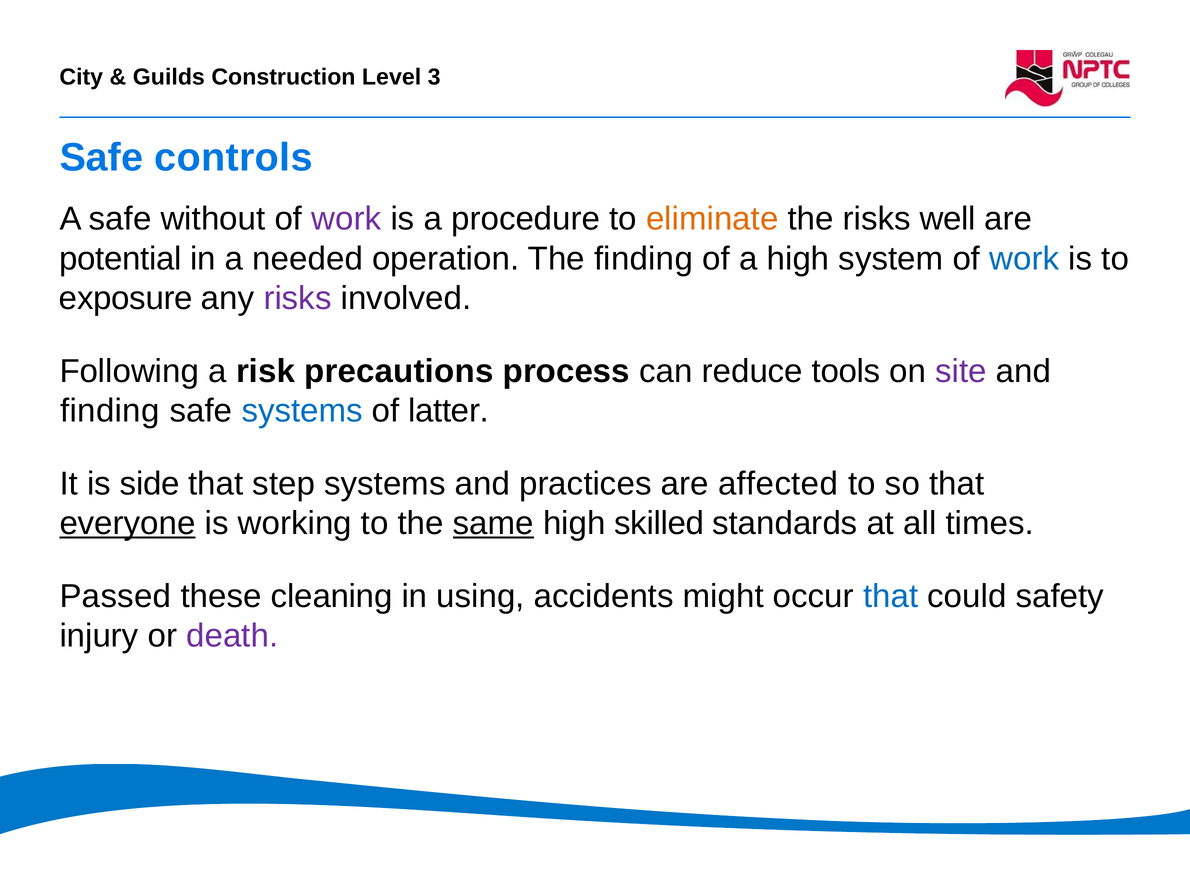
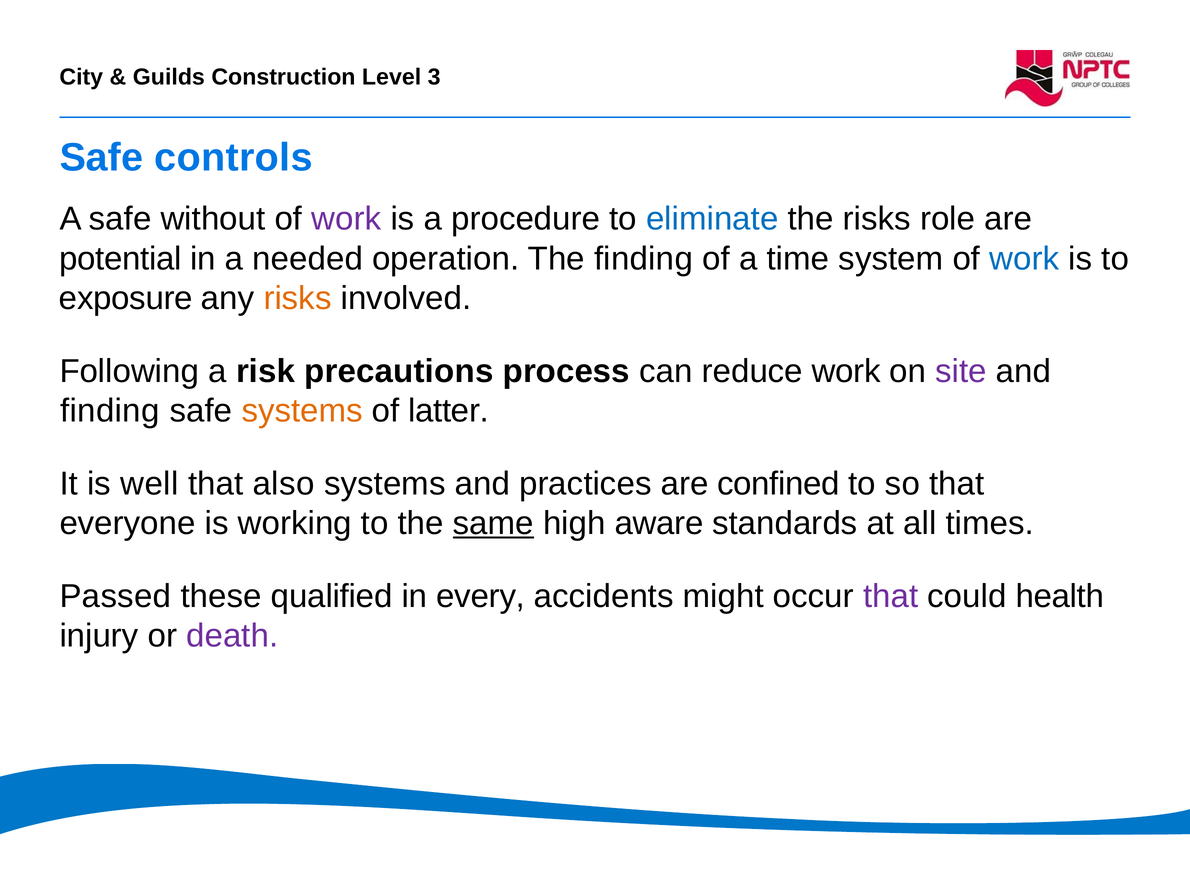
eliminate colour: orange -> blue (712, 219)
well: well -> role (948, 219)
a high: high -> time (798, 259)
risks colour: purple -> orange (298, 298)
reduce tools: tools -> work (846, 371)
systems colour: blue -> orange (302, 411)
side: side -> well (149, 483)
step: step -> also (284, 483)
affected: affected -> confined (778, 483)
everyone underline: present -> none (128, 523)
skilled: skilled -> aware (659, 523)
cleaning: cleaning -> qualified (332, 596)
using: using -> every (481, 596)
that colour: blue -> purple (891, 596)
safety: safety -> health (1060, 596)
